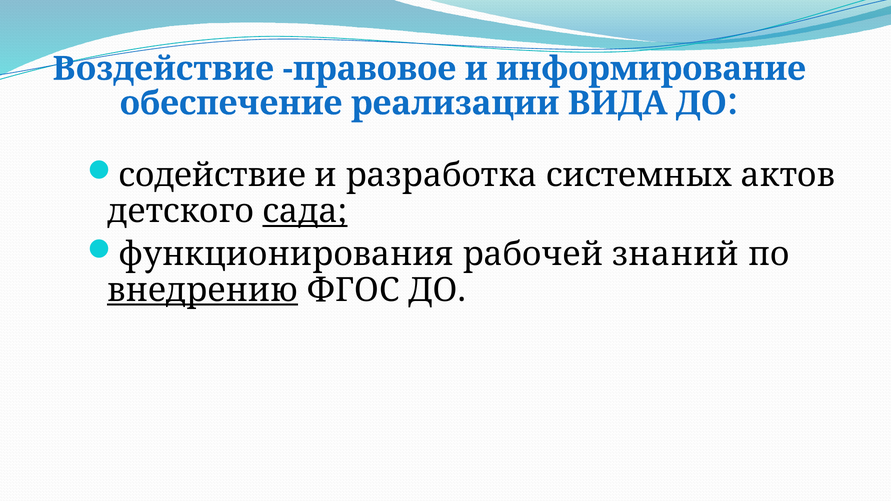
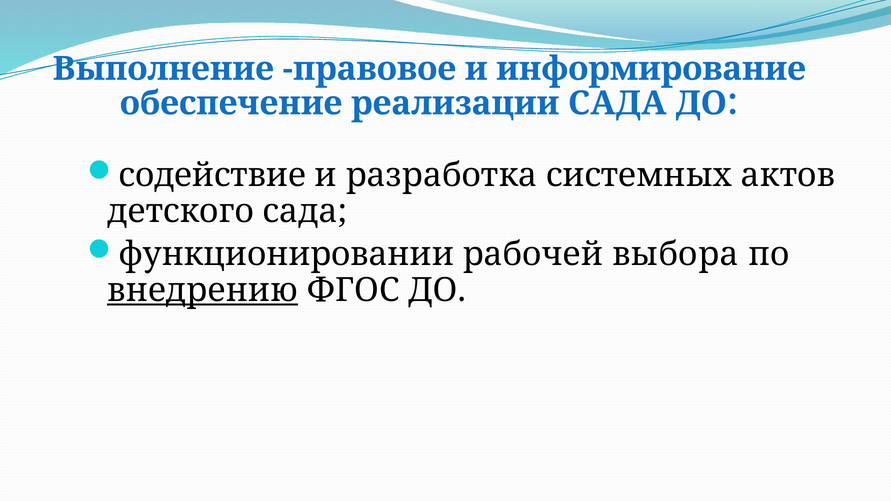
Воздействие: Воздействие -> Выполнение (163, 69)
реализации ВИДА: ВИДА -> САДА (617, 103)
сада underline: present -> none (305, 212)
функционирования: функционирования -> функционировании (287, 254)
знаний: знаний -> выбора (675, 254)
